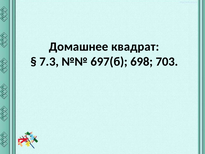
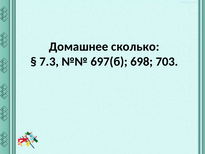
квадрат: квадрат -> сколько (135, 46)
